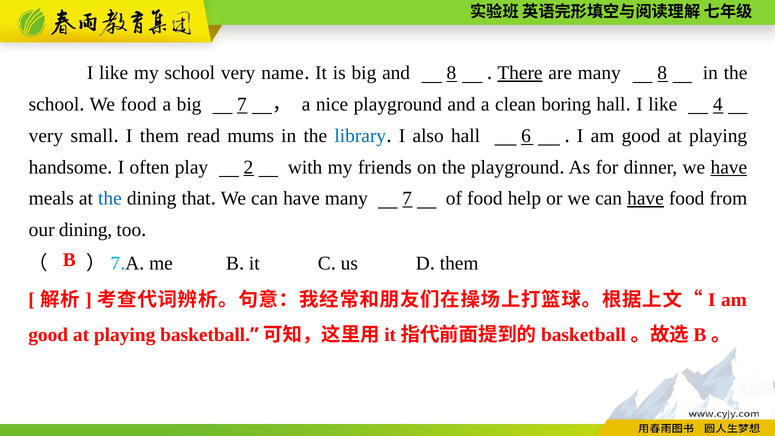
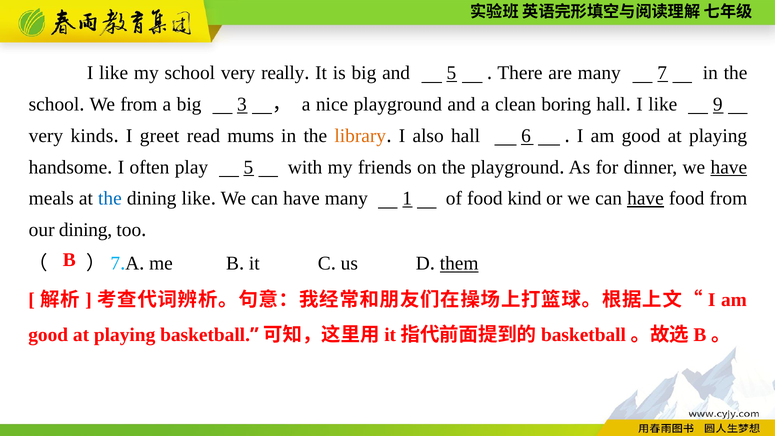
name: name -> really (283, 73)
and 8: 8 -> 5 (451, 73)
There underline: present -> none (520, 73)
many 8: 8 -> 7 (662, 73)
We food: food -> from (139, 104)
big 7: 7 -> 3 (242, 104)
4: 4 -> 9 (718, 104)
small: small -> kinds (92, 136)
I them: them -> greet (160, 136)
library colour: blue -> orange (360, 136)
play 2: 2 -> 5 (248, 167)
dining that: that -> like (196, 198)
many 7: 7 -> 1 (407, 198)
help: help -> kind (525, 198)
them underline: none -> present (459, 264)
